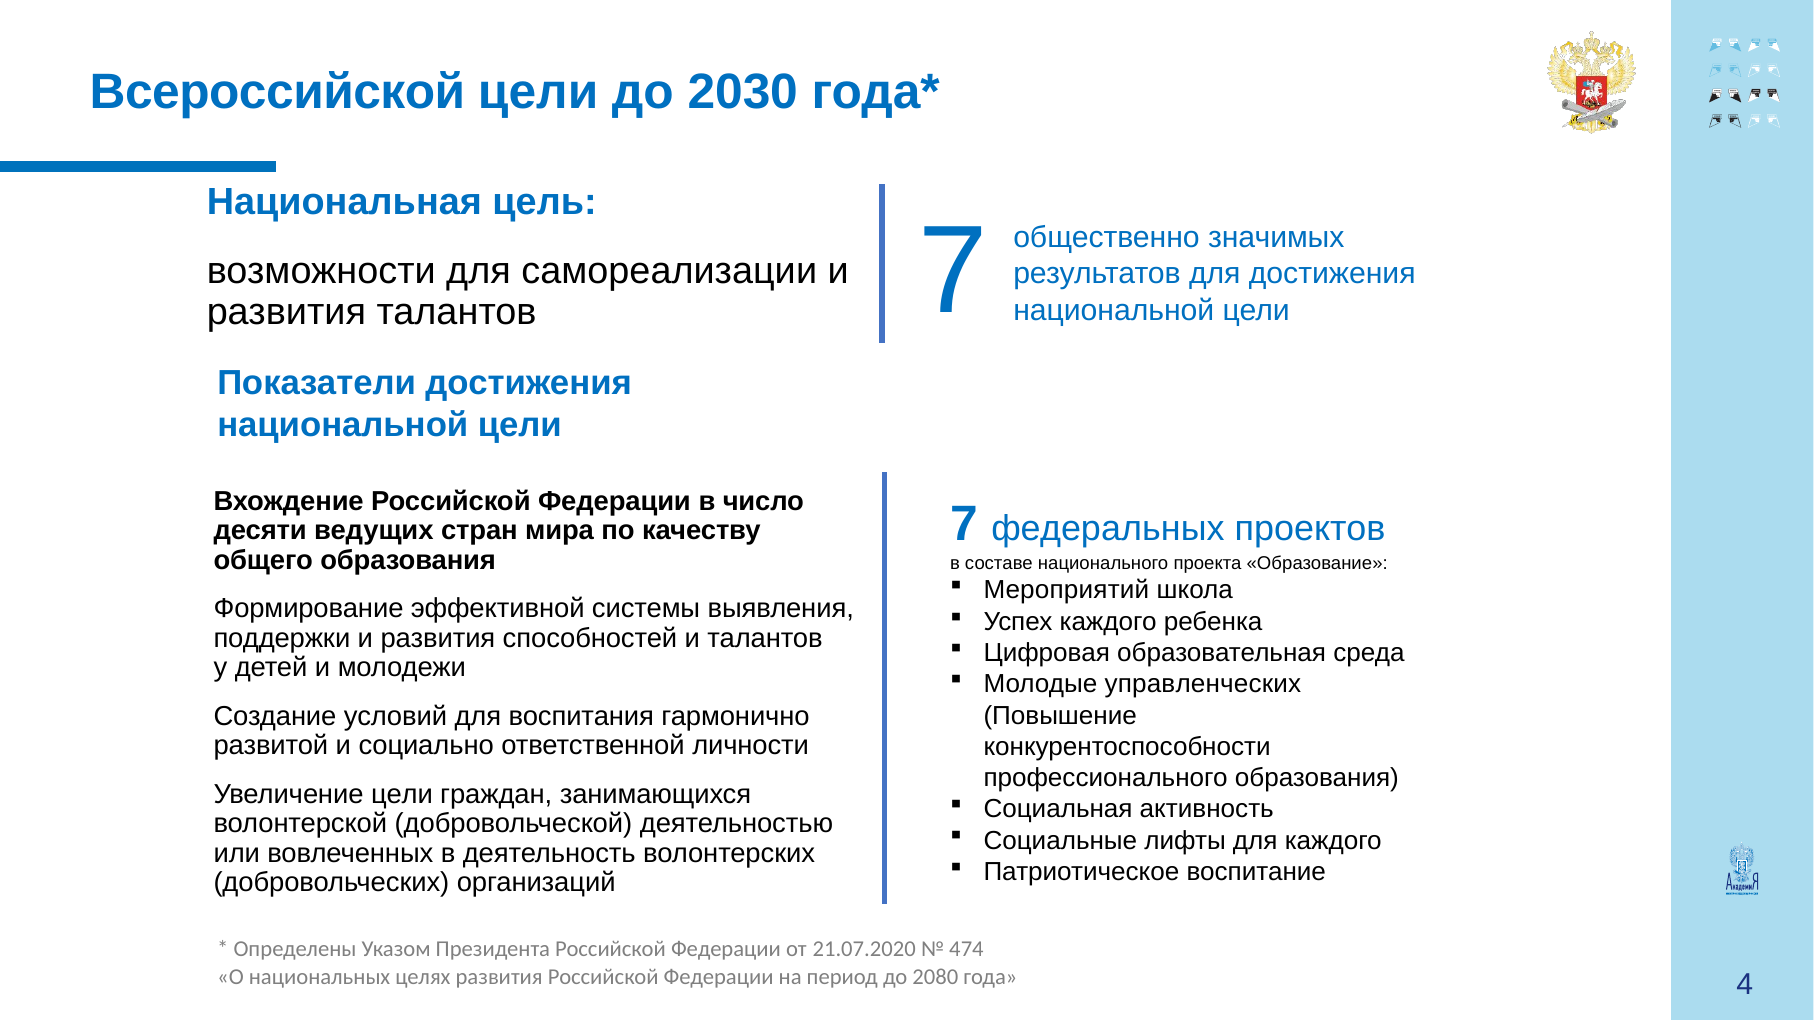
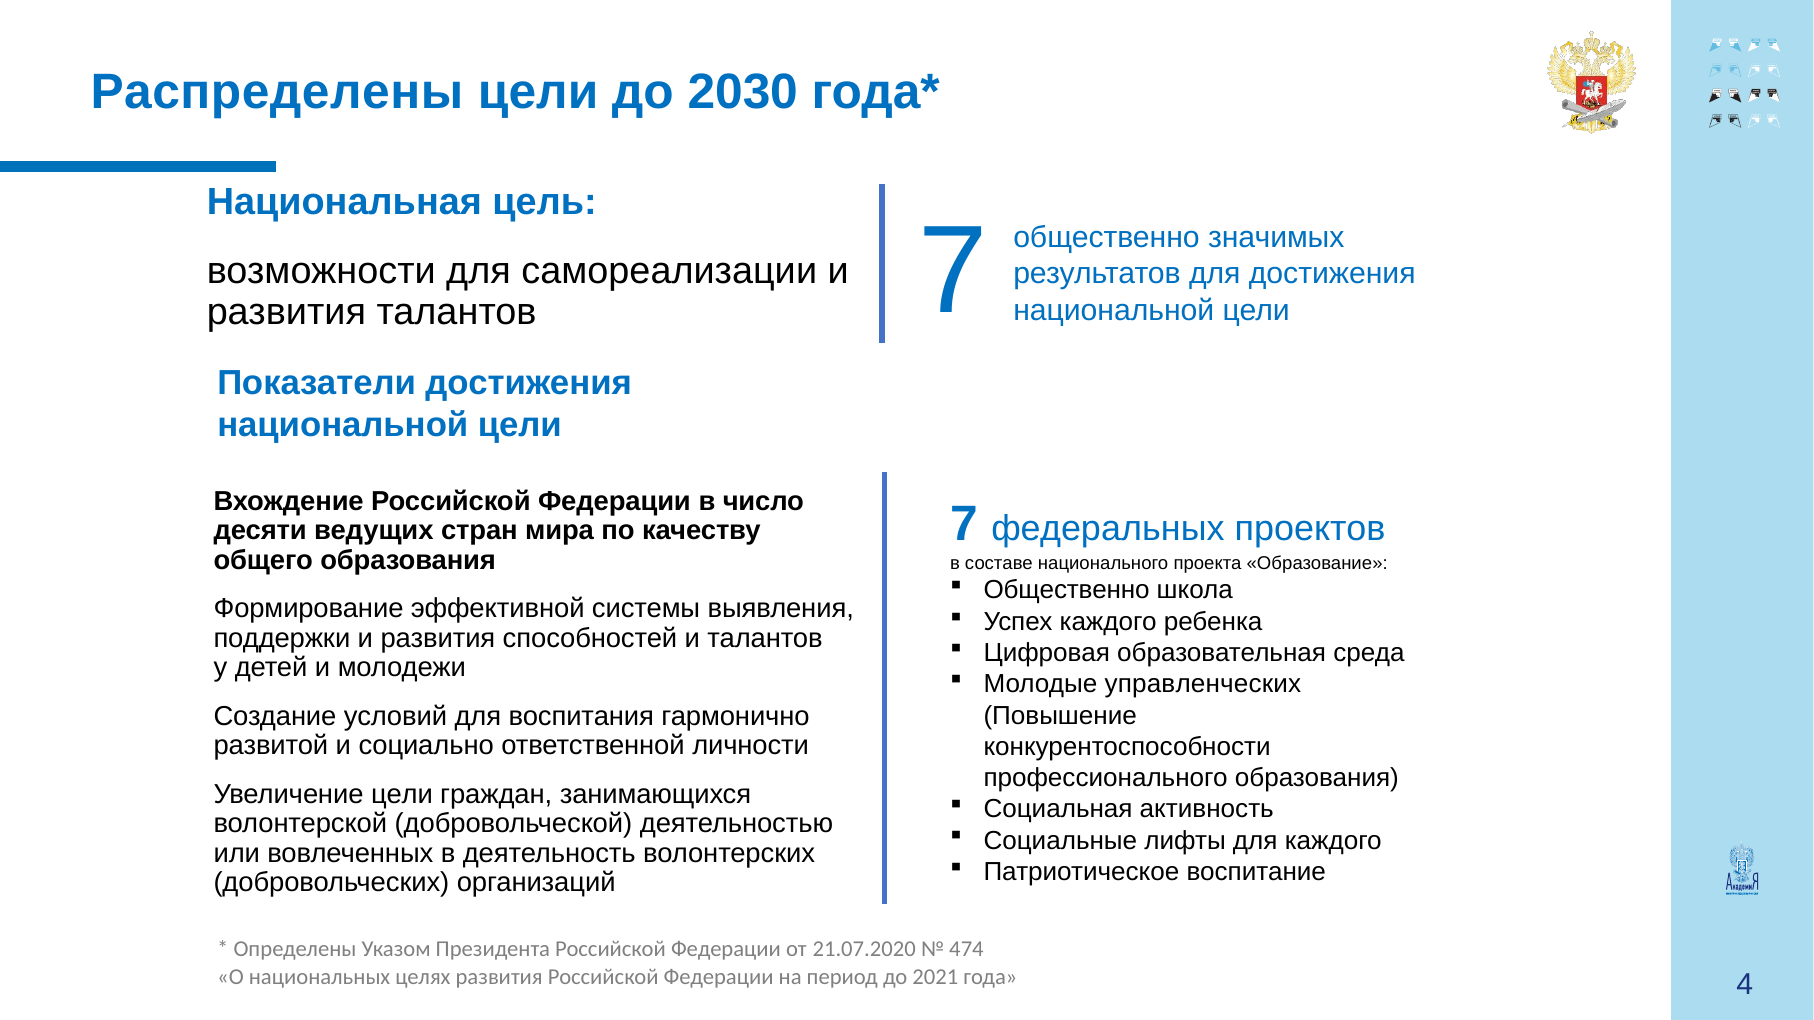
Всероссийской: Всероссийской -> Распределены (277, 92)
Мероприятий: Мероприятий -> Общественно (1067, 591)
2080: 2080 -> 2021 (935, 977)
